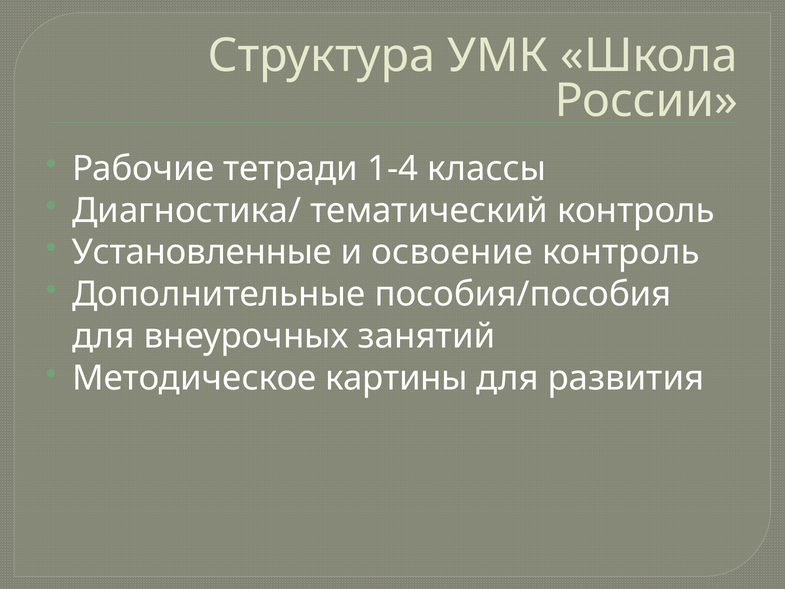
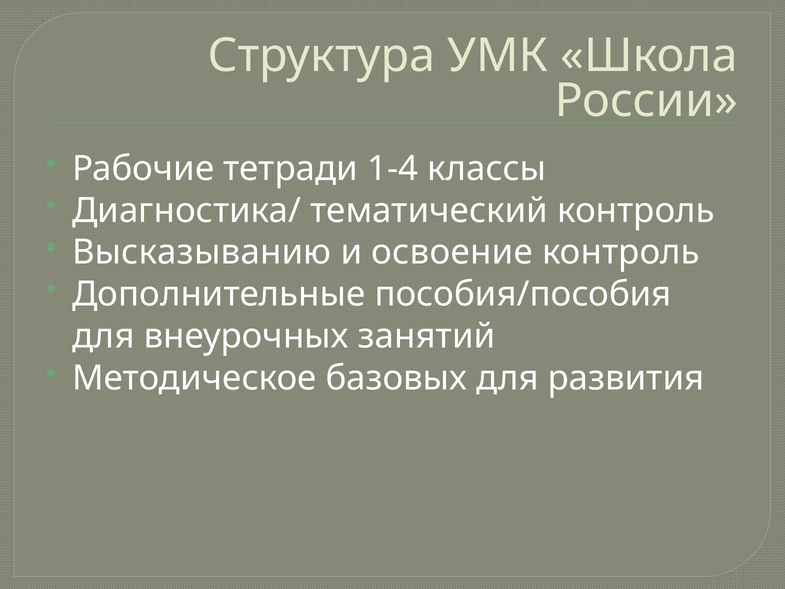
Установленные: Установленные -> Высказыванию (202, 252)
картины: картины -> базовых (396, 378)
